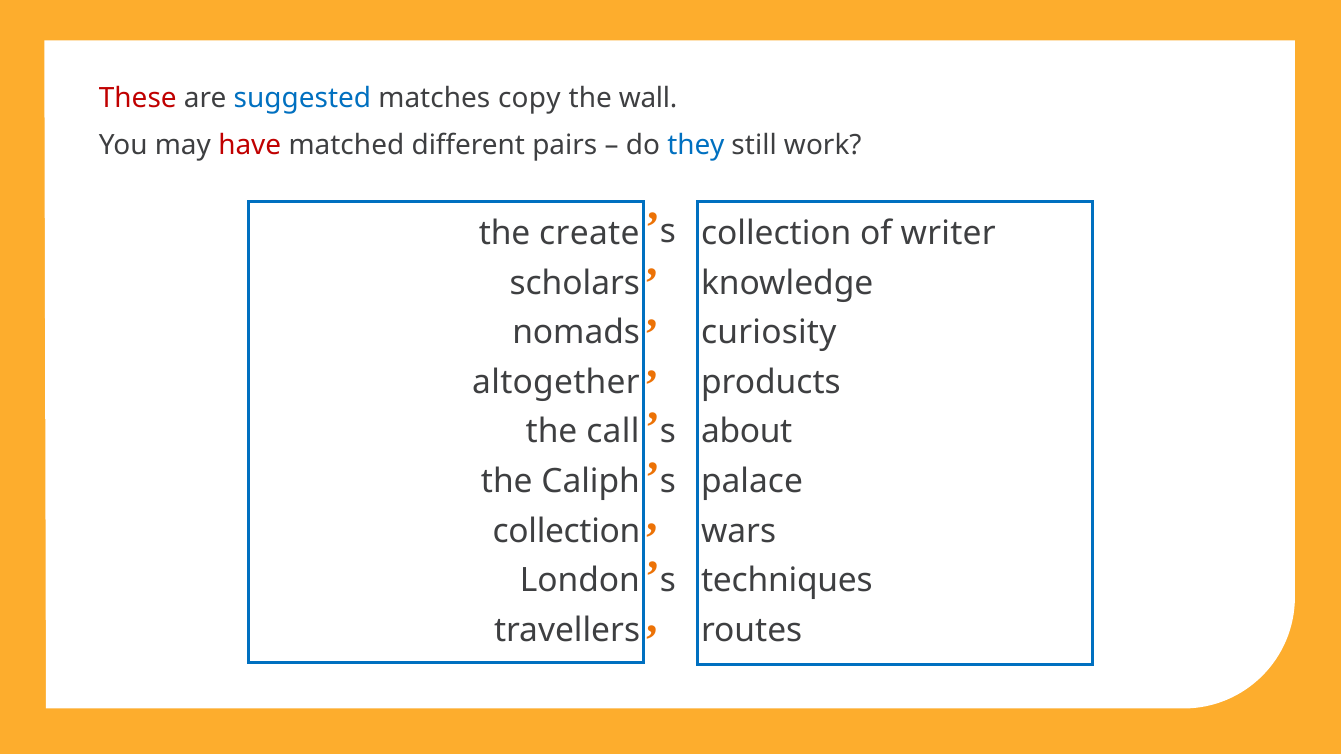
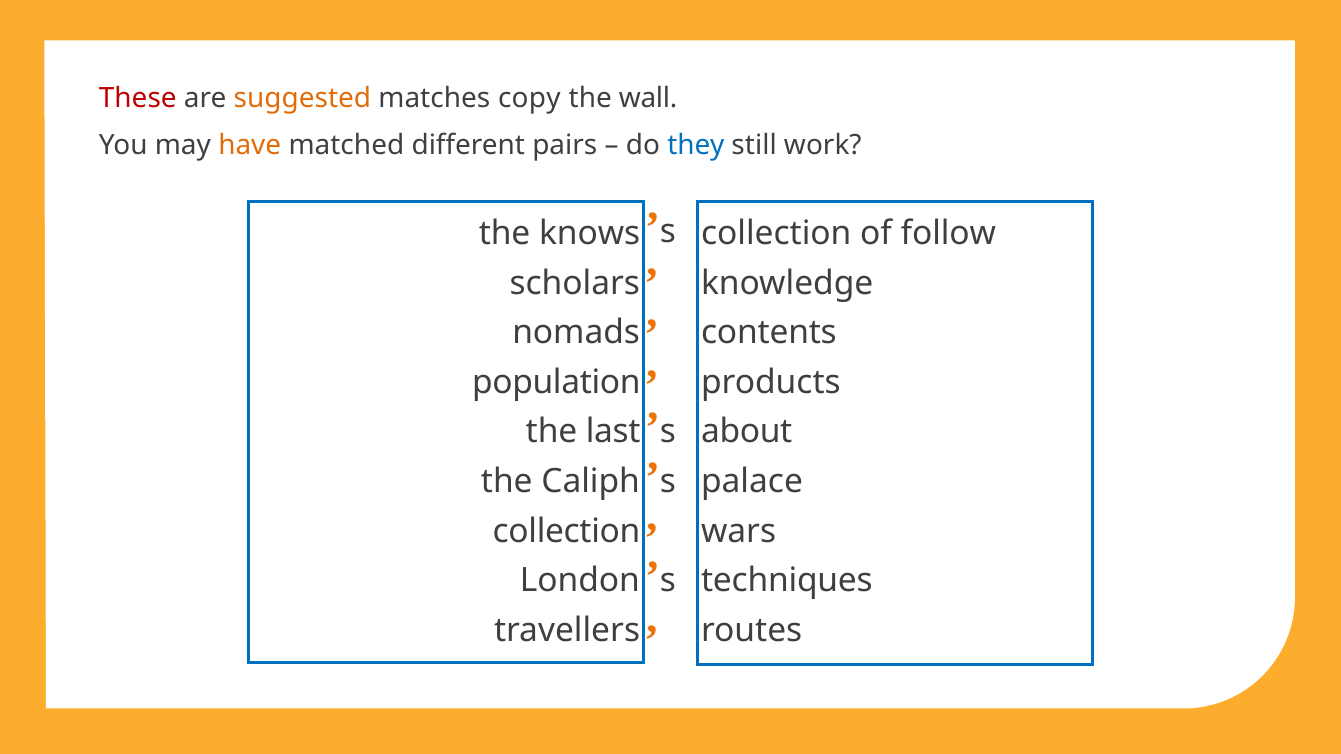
suggested colour: blue -> orange (302, 98)
have colour: red -> orange (250, 145)
create: create -> knows (590, 234)
writer: writer -> follow (948, 234)
curiosity: curiosity -> contents (769, 333)
altogether: altogether -> population (556, 382)
call: call -> last (613, 432)
